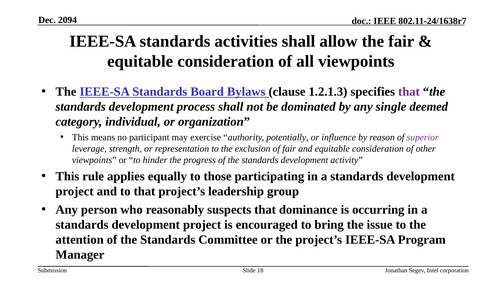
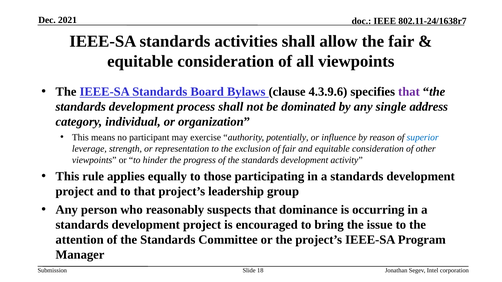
2094: 2094 -> 2021 (67, 20)
1.2.1.3: 1.2.1.3 -> 4.3.9.6 (328, 92)
deemed: deemed -> address (429, 107)
superior colour: purple -> blue (423, 138)
